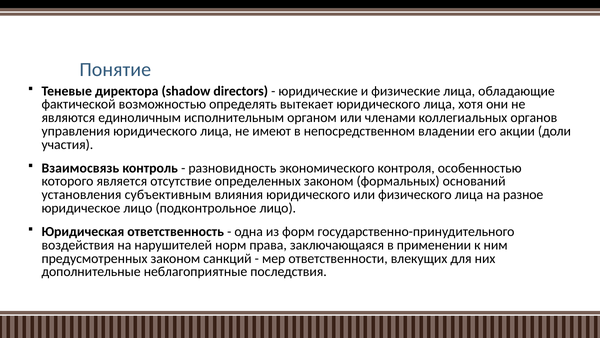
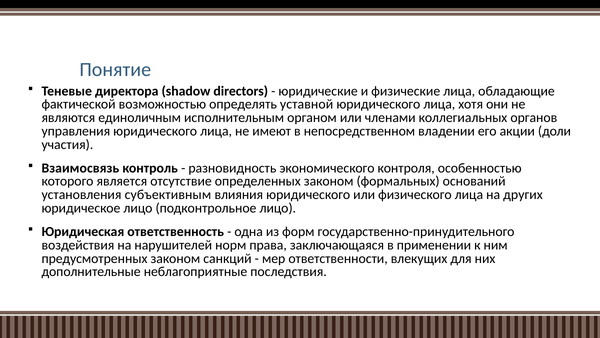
вытекает: вытекает -> уставной (307, 104)
разное: разное -> других (523, 195)
